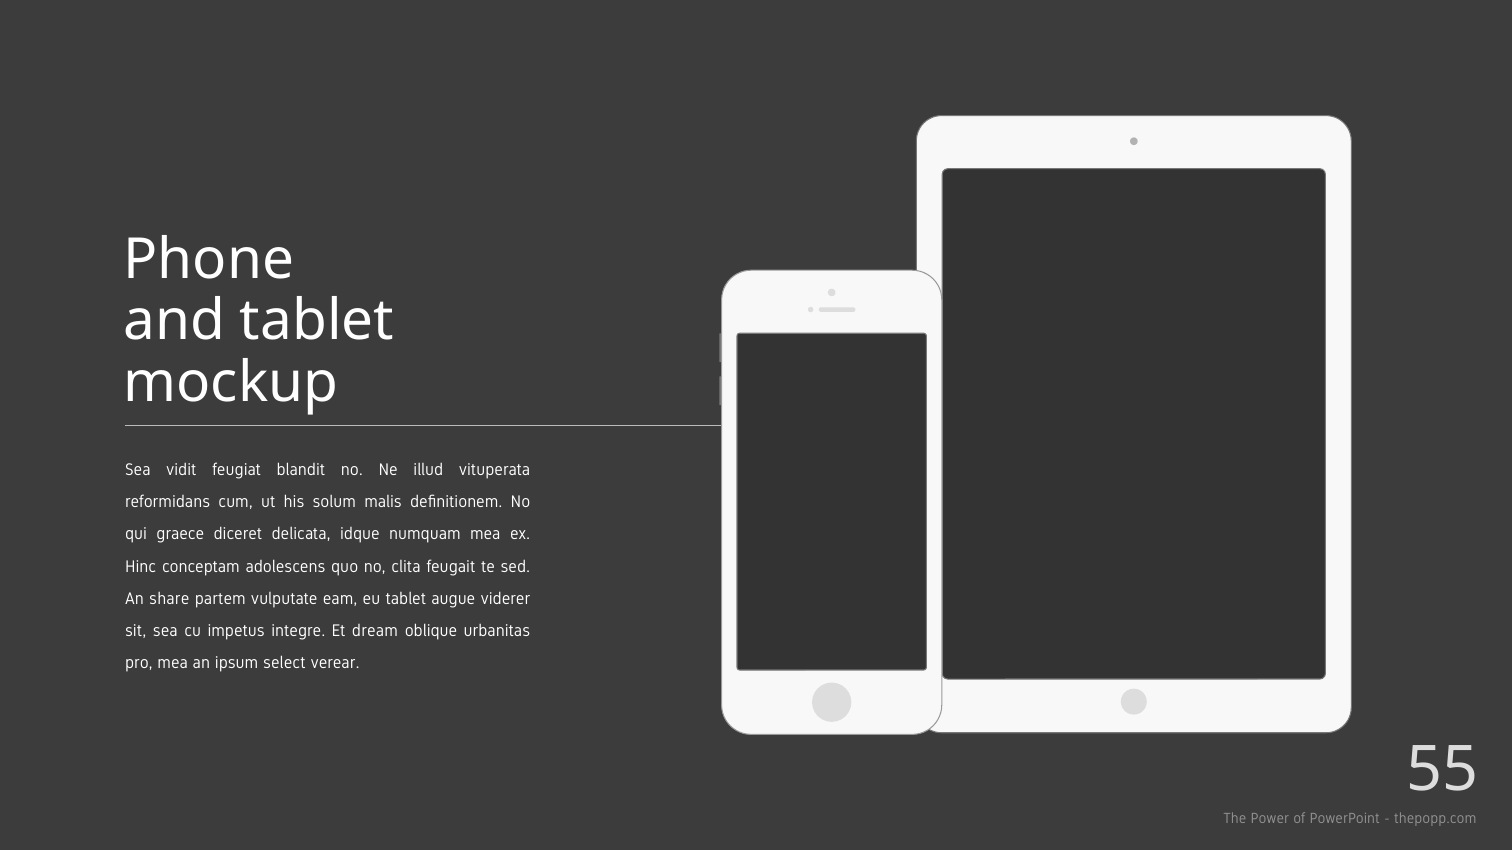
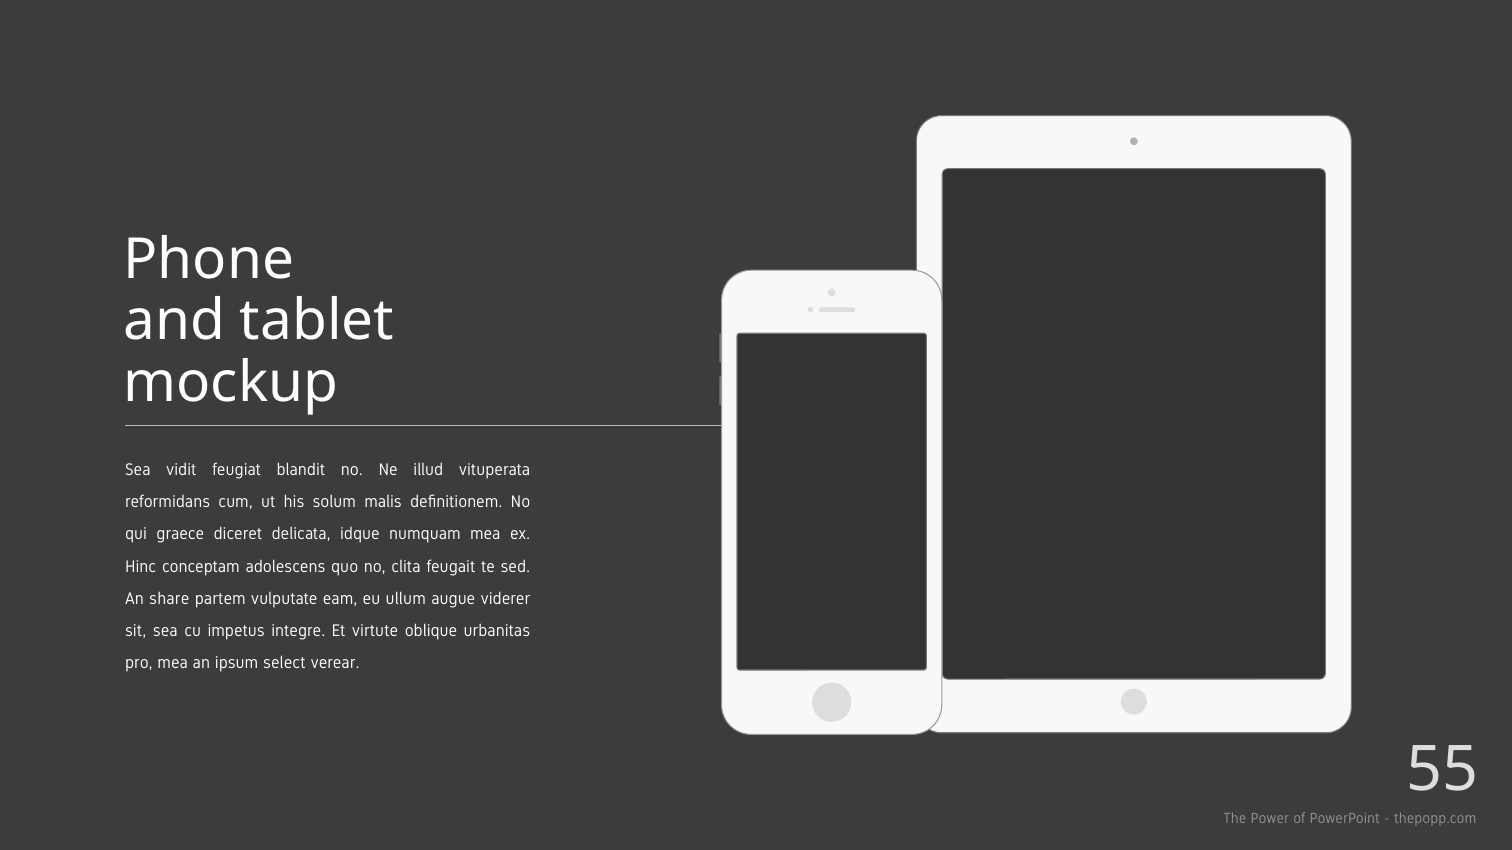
eu tablet: tablet -> ullum (406, 599)
dream: dream -> virtute (375, 631)
